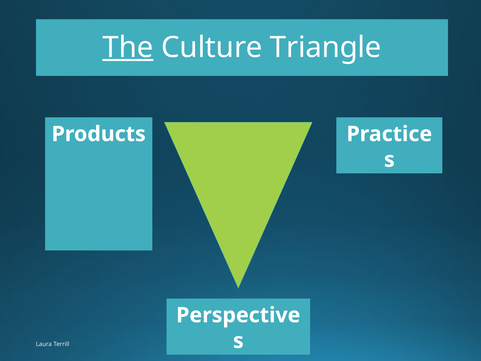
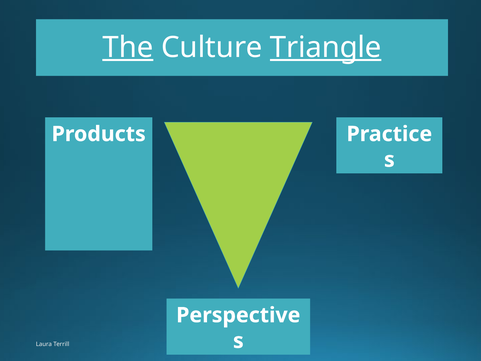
Triangle underline: none -> present (326, 47)
